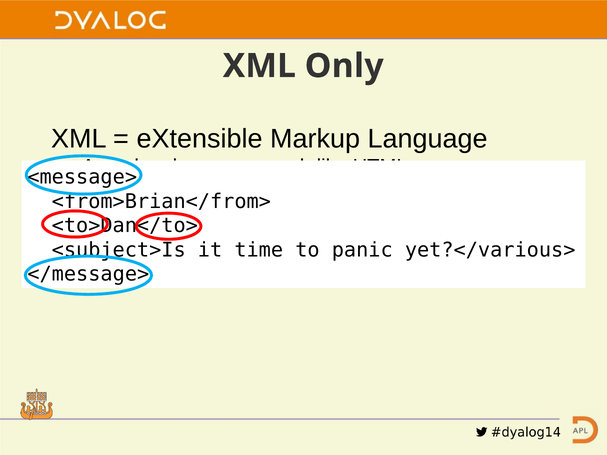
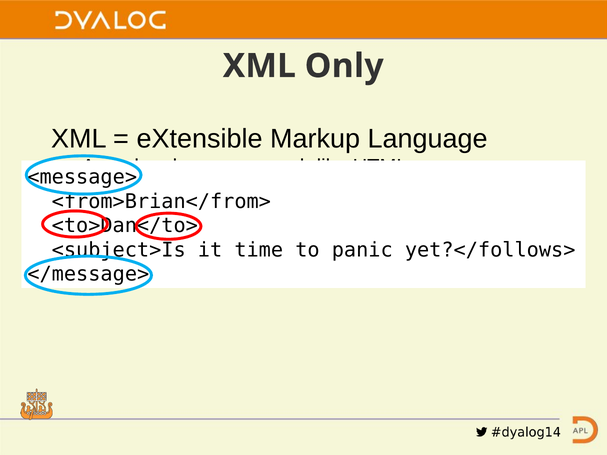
yet?</various>: yet?</various> -> yet?</follows> (490, 250)
